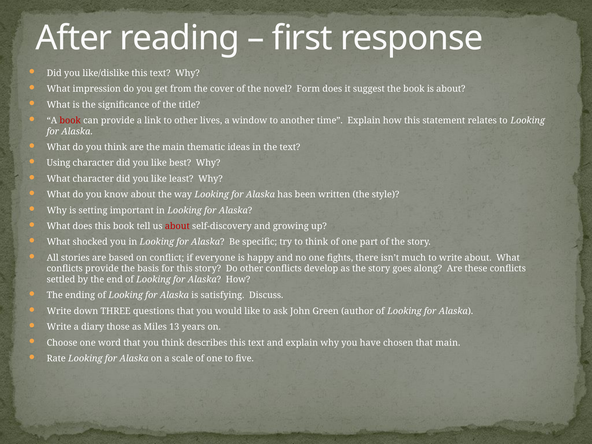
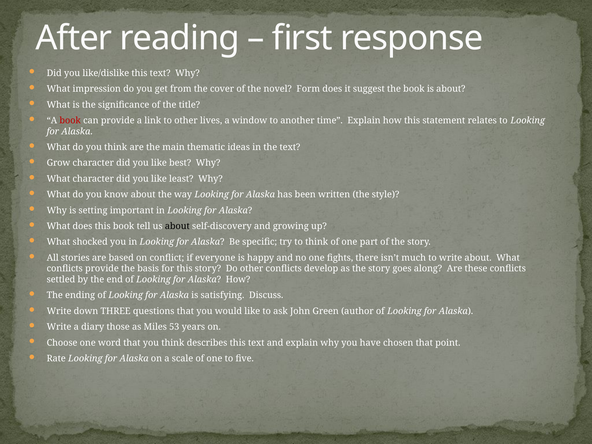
Using: Using -> Grow (58, 163)
about colour: red -> black (177, 226)
13: 13 -> 53 (174, 327)
that main: main -> point (448, 343)
